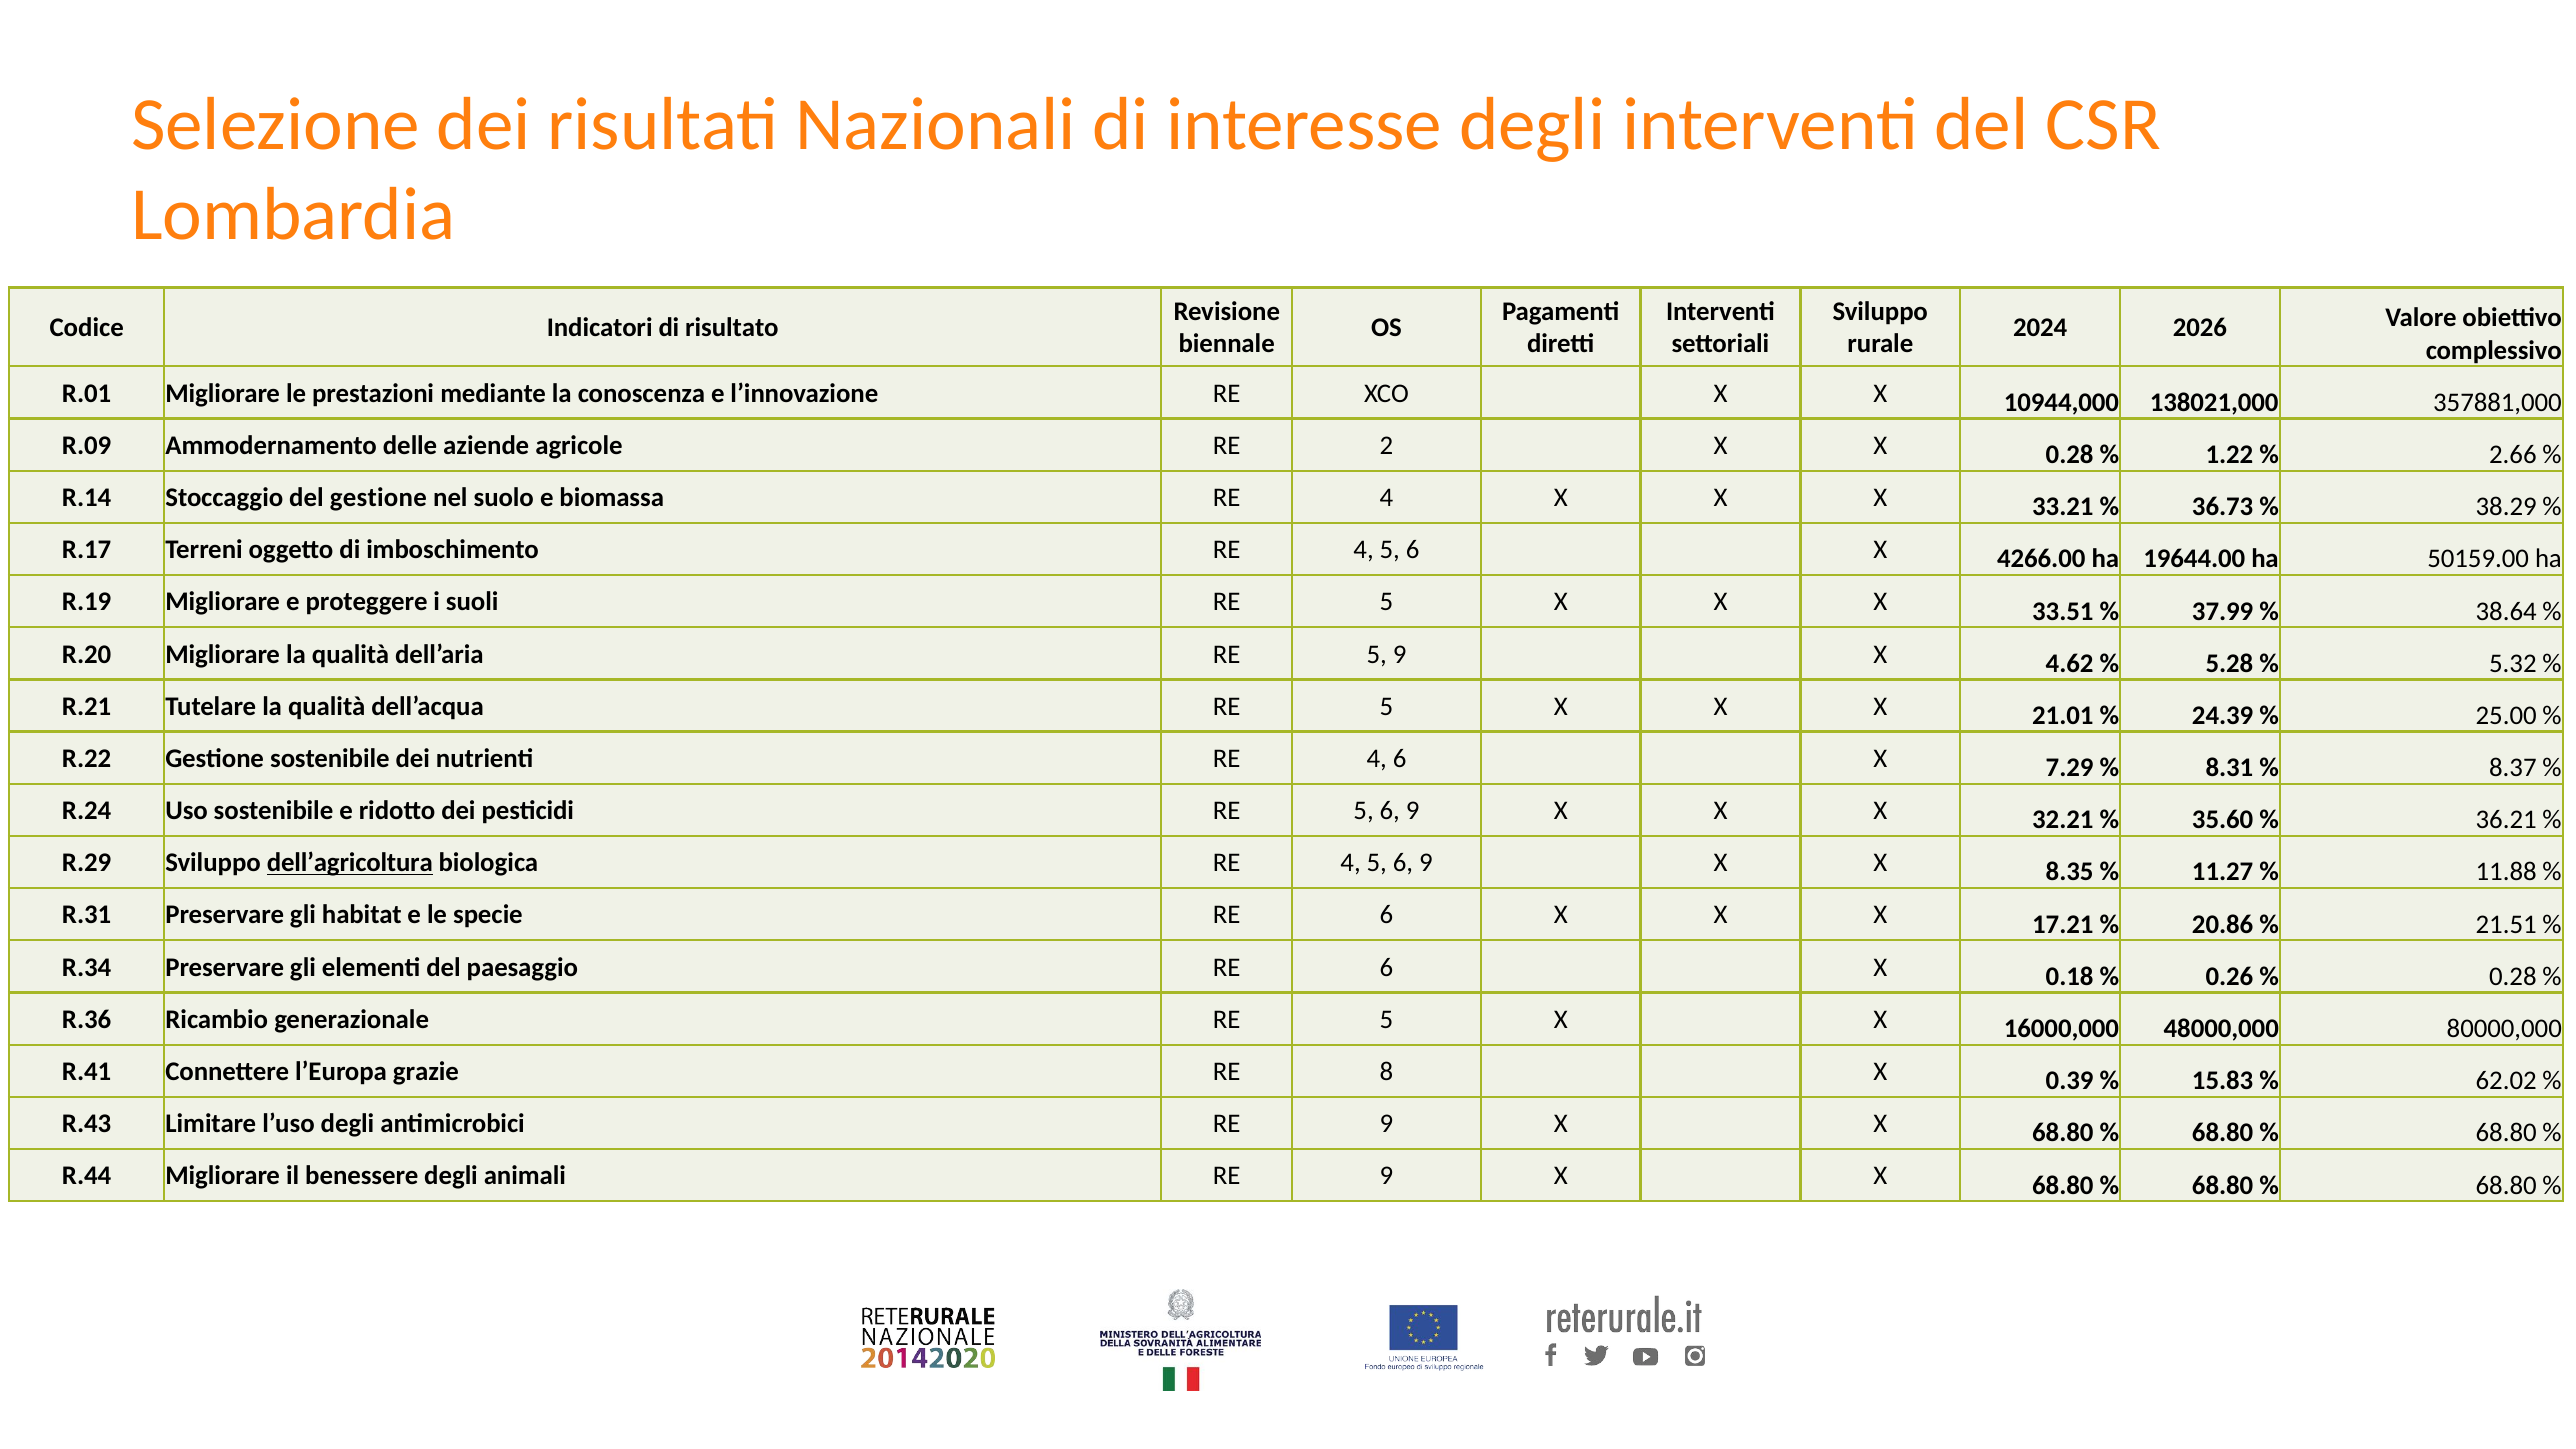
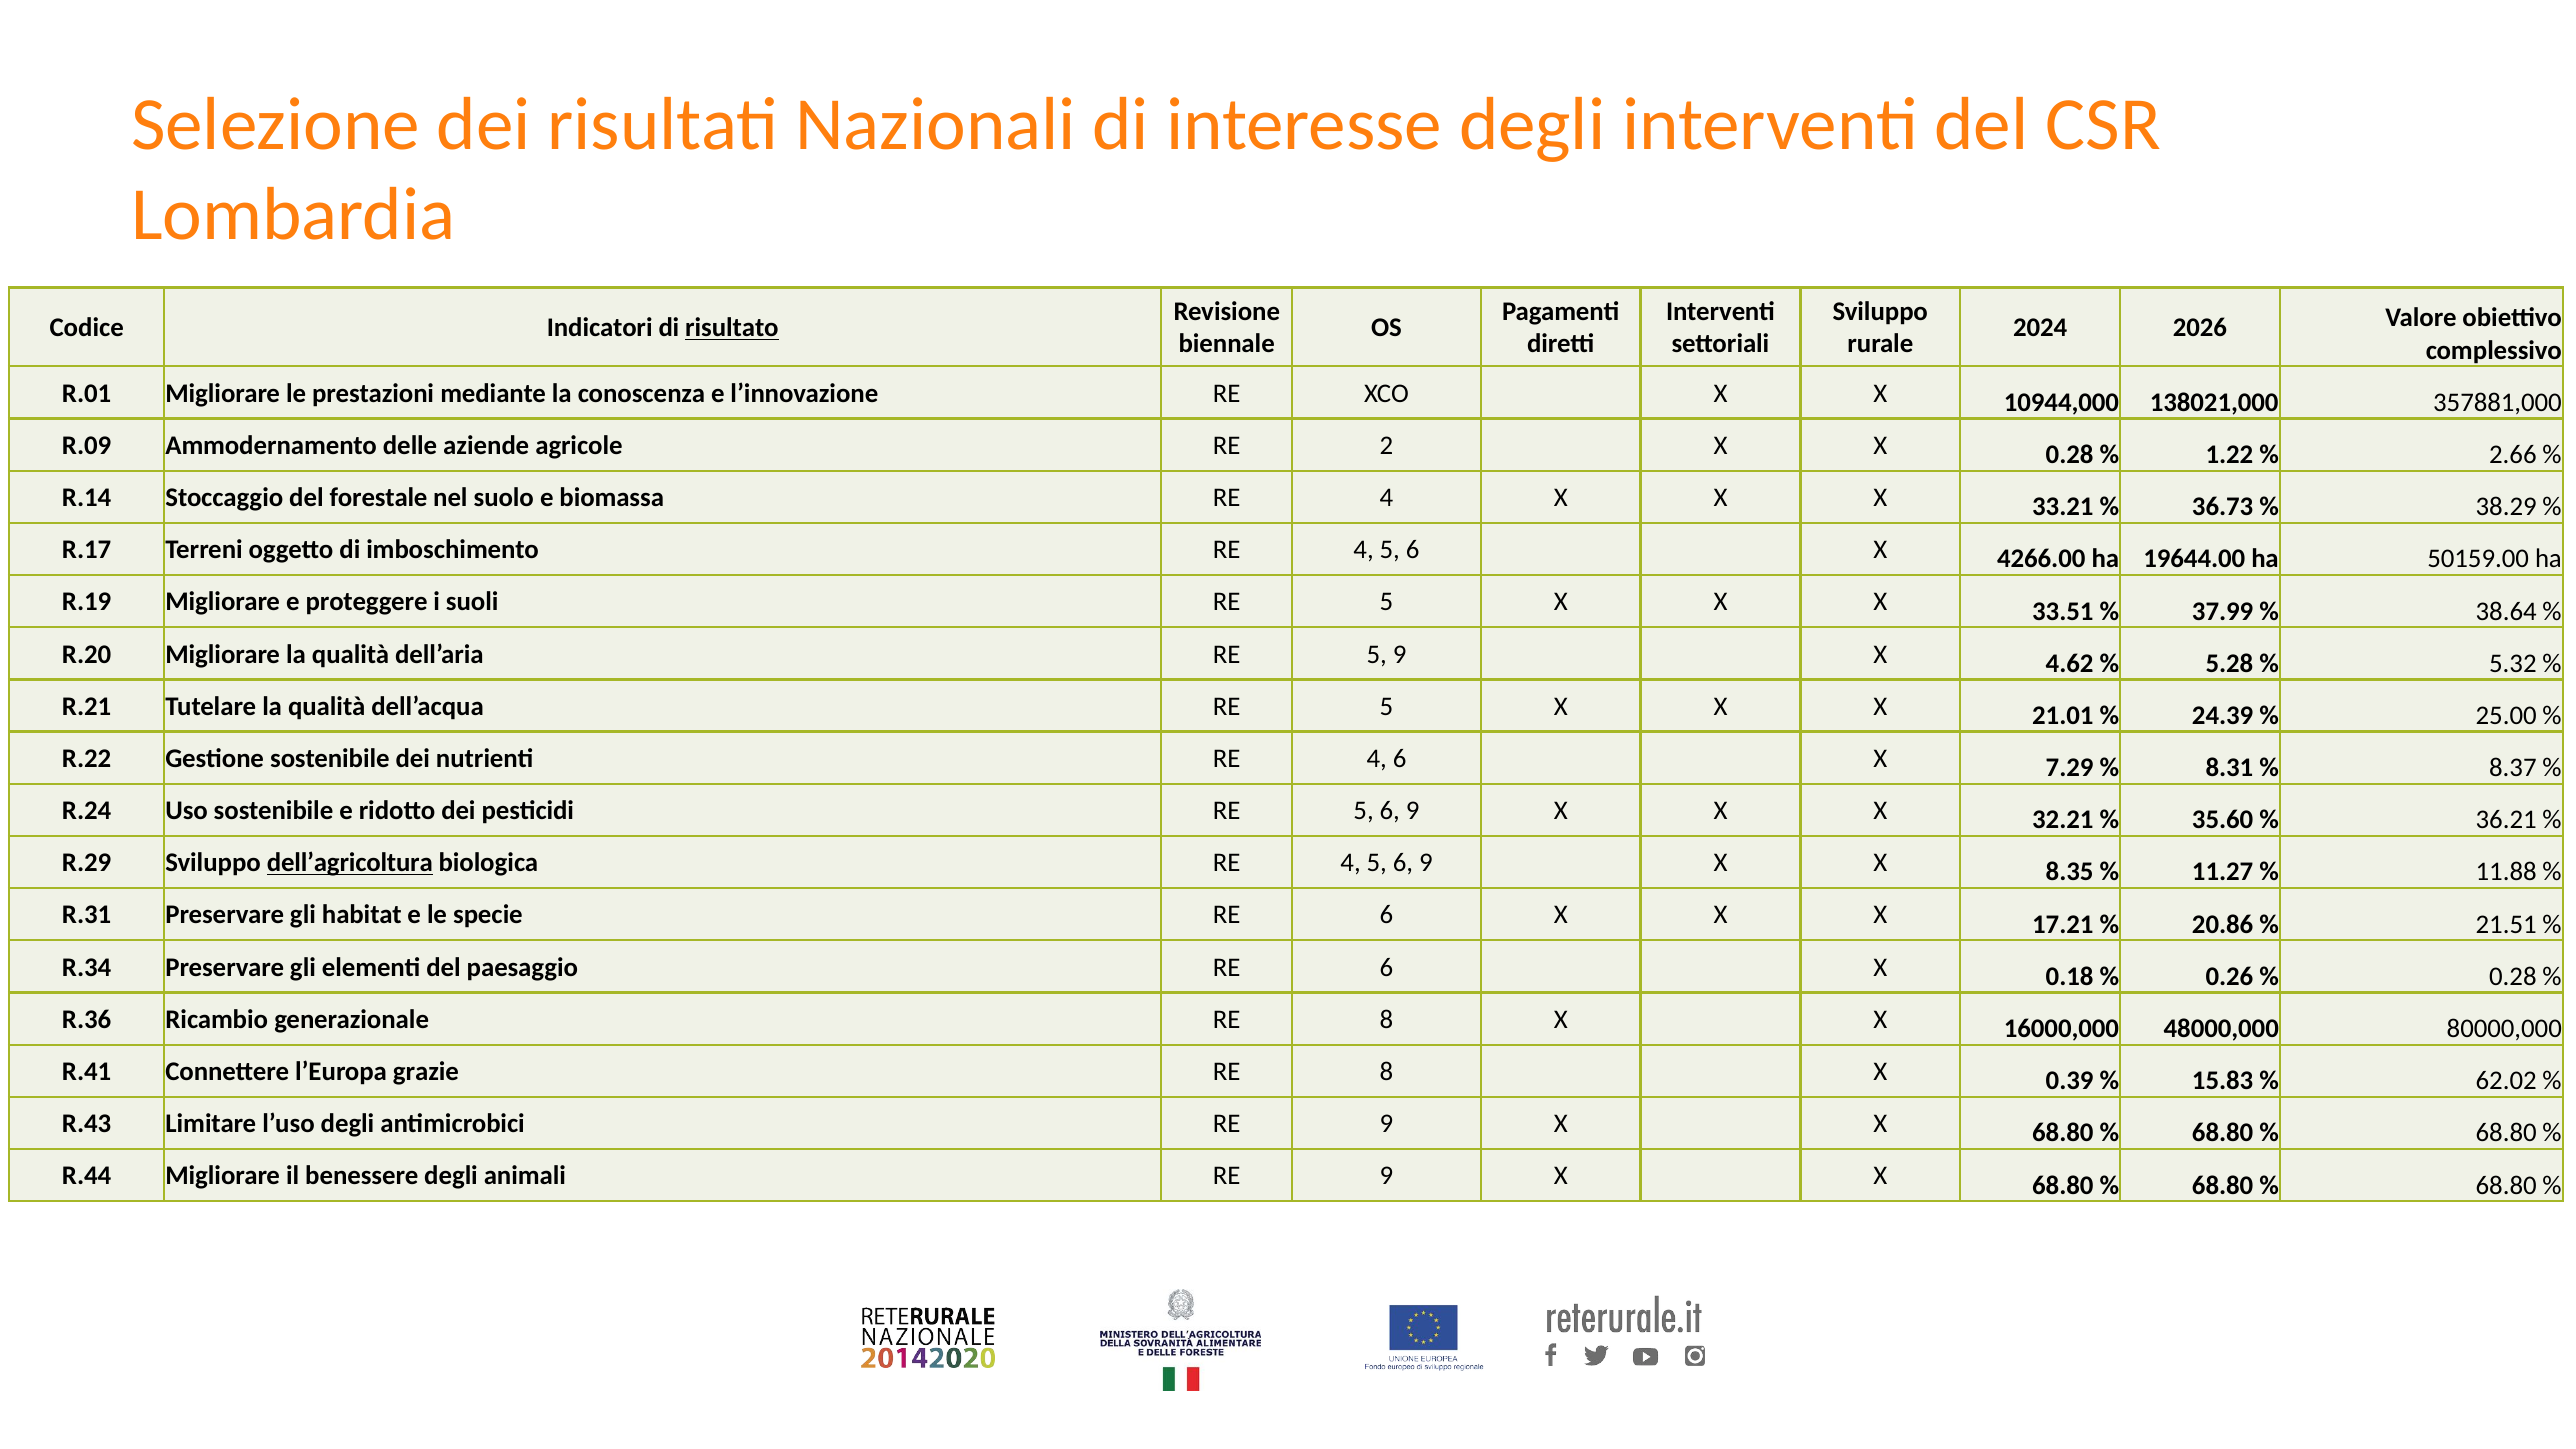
risultato underline: none -> present (732, 328)
del gestione: gestione -> forestale (379, 498)
generazionale RE 5: 5 -> 8 (1386, 1019)
